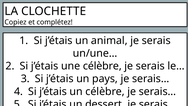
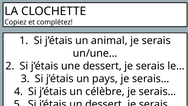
une célèbre: célèbre -> dessert (102, 66)
